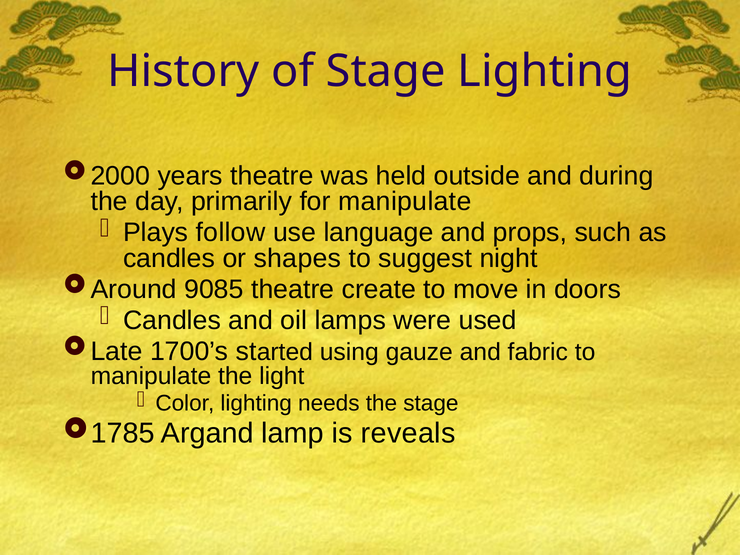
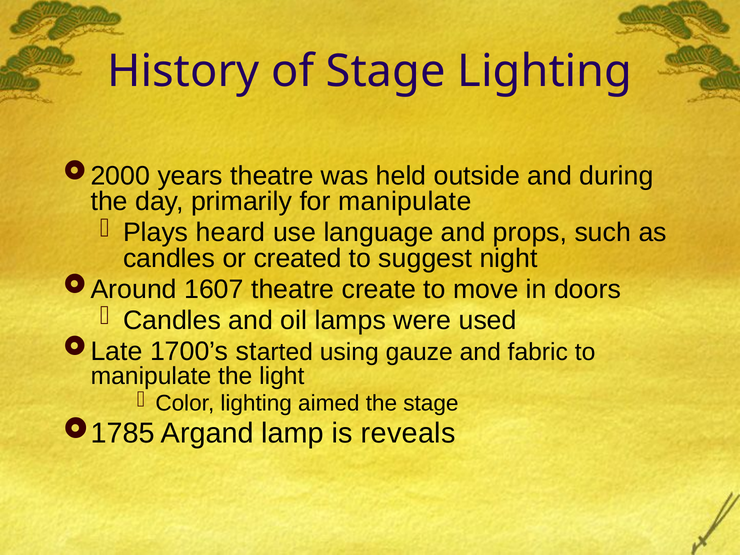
follow: follow -> heard (231, 232)
shapes: shapes -> created (298, 258)
9085: 9085 -> 1607 (214, 289)
needs: needs -> aimed (329, 403)
